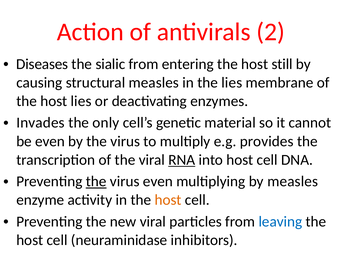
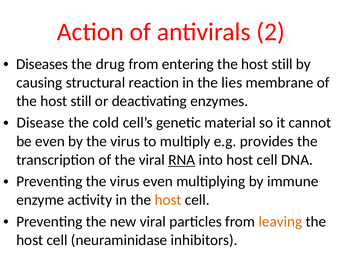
sialic: sialic -> drug (110, 64)
structural measles: measles -> reaction (154, 83)
lies: lies -> still (81, 101)
Invades: Invades -> Disease (41, 123)
only: only -> cold (106, 123)
the underline: present -> none (96, 182)
by measles: measles -> immune (293, 182)
leaving colour: blue -> orange (280, 222)
